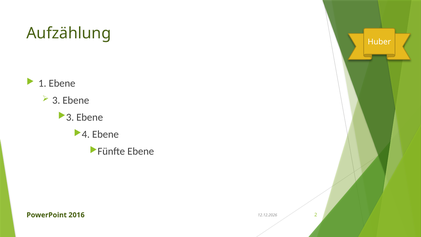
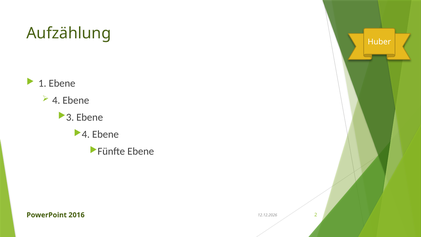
3: 3 -> 4 (56, 100)
